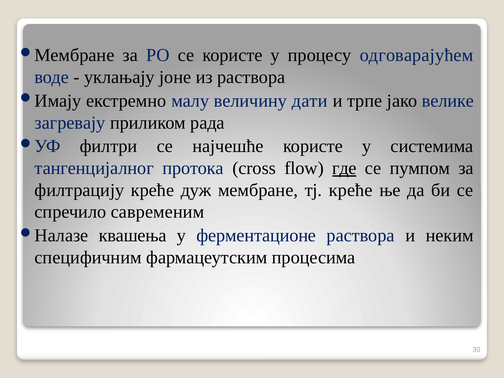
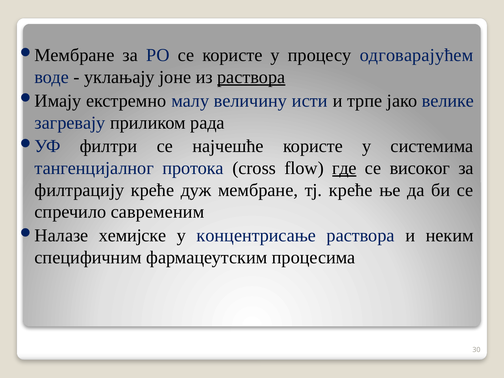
раствора underline: none -> present (251, 77)
дати: дати -> исти (310, 101)
пумпом: пумпом -> високог (420, 168)
квашења: квашења -> хемијске (133, 236)
ферментационе: ферментационе -> концентрисање (256, 236)
